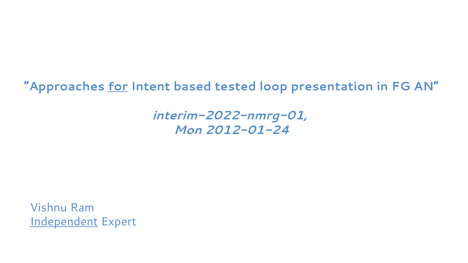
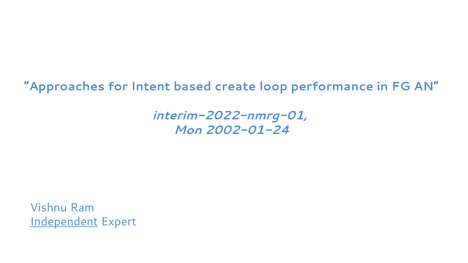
for underline: present -> none (118, 86)
tested: tested -> create (235, 86)
presentation: presentation -> performance (332, 86)
2012-01-24: 2012-01-24 -> 2002-01-24 (247, 130)
